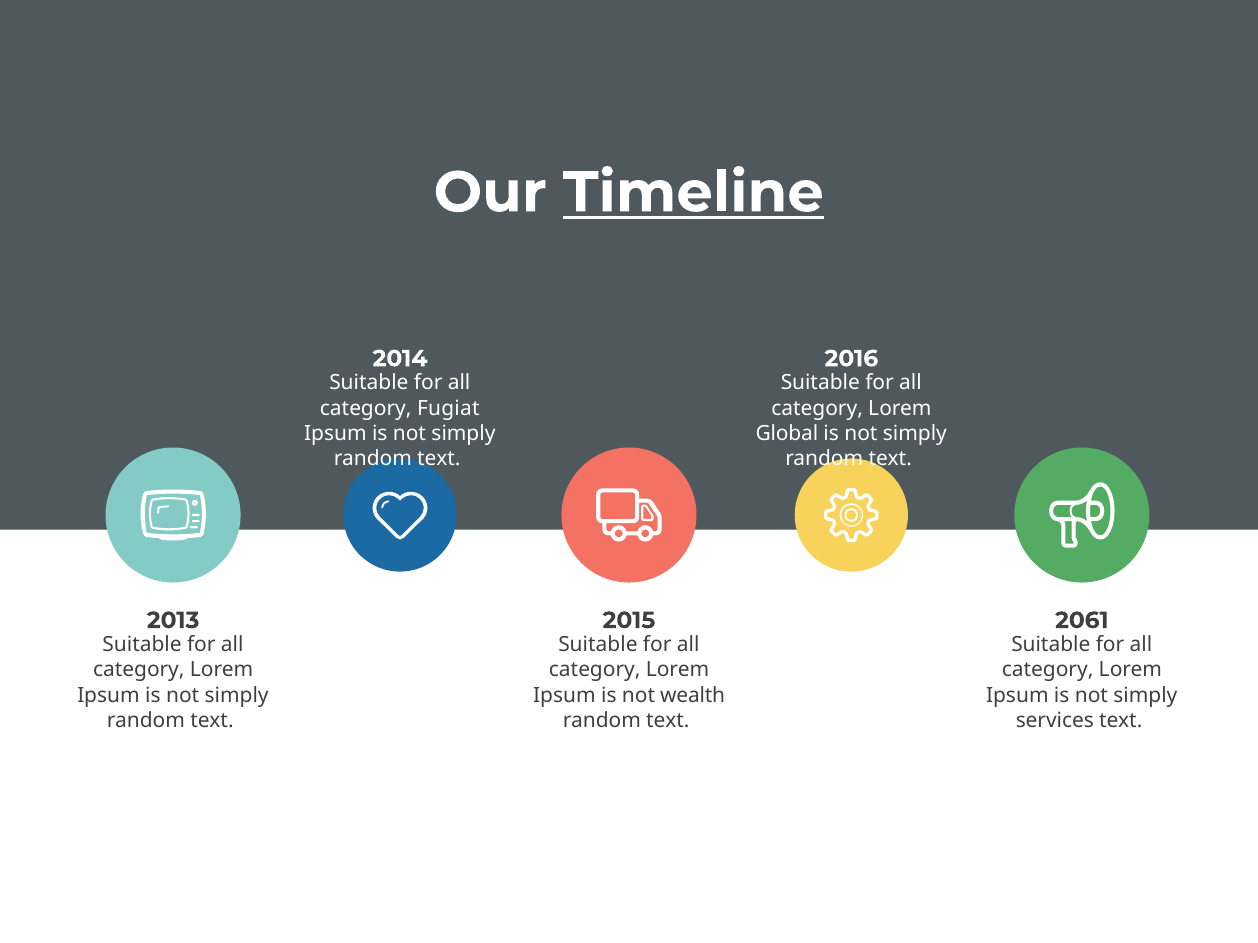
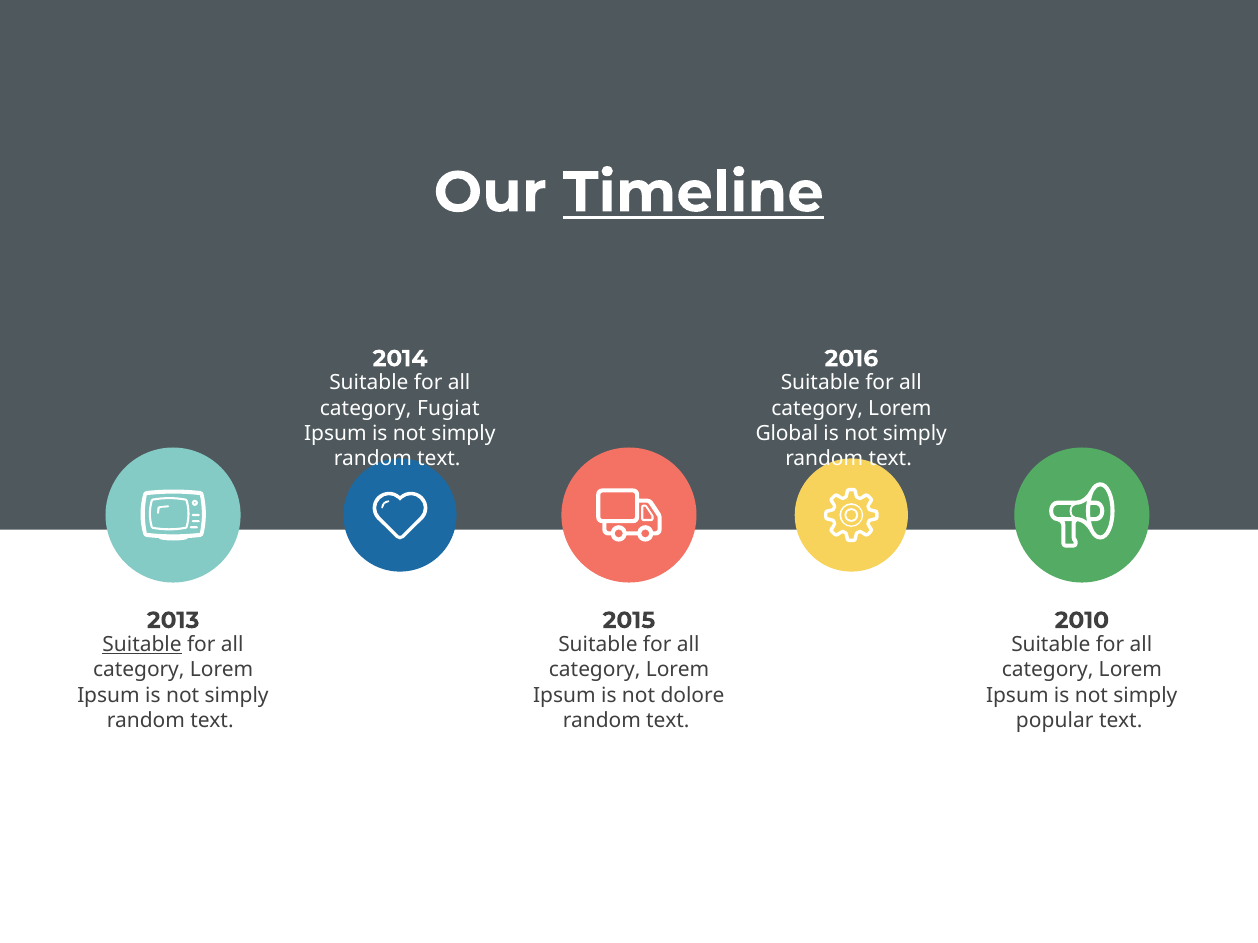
2061: 2061 -> 2010 (1082, 621)
Suitable underline: none -> present (142, 645)
wealth: wealth -> dolore (693, 695)
services: services -> popular (1055, 721)
